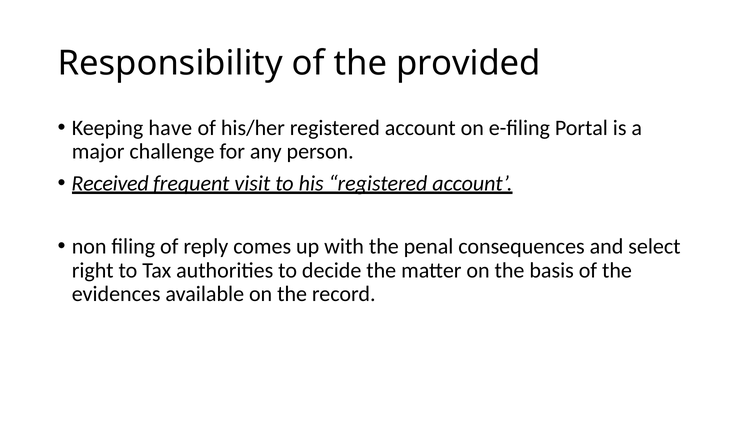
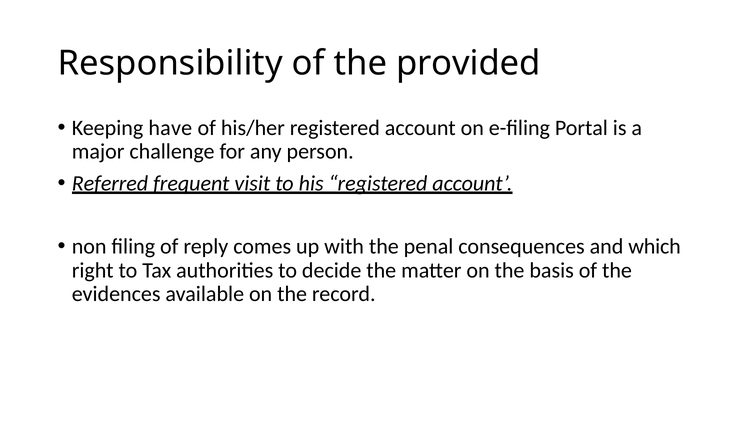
Received: Received -> Referred (110, 183)
select: select -> which (655, 247)
